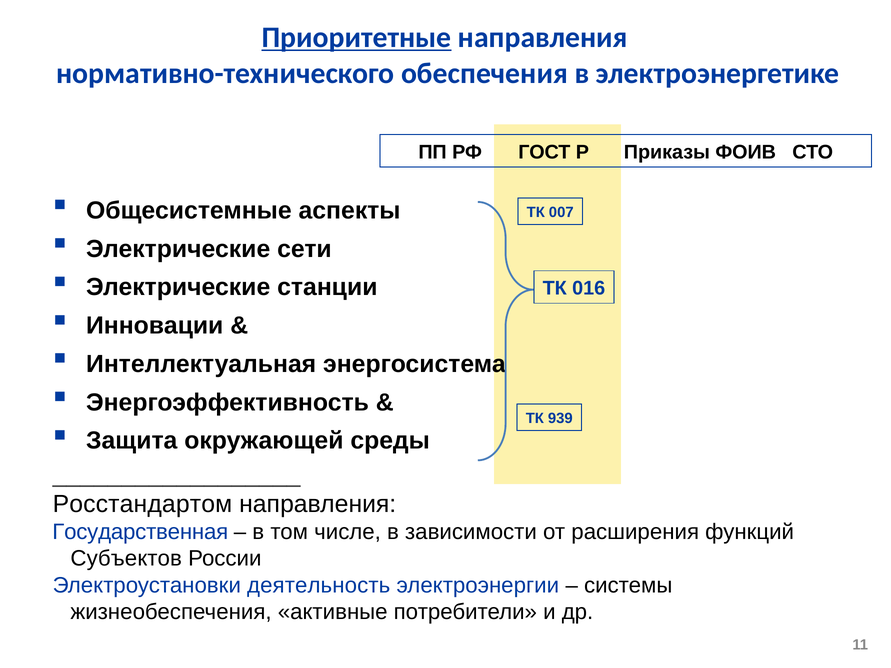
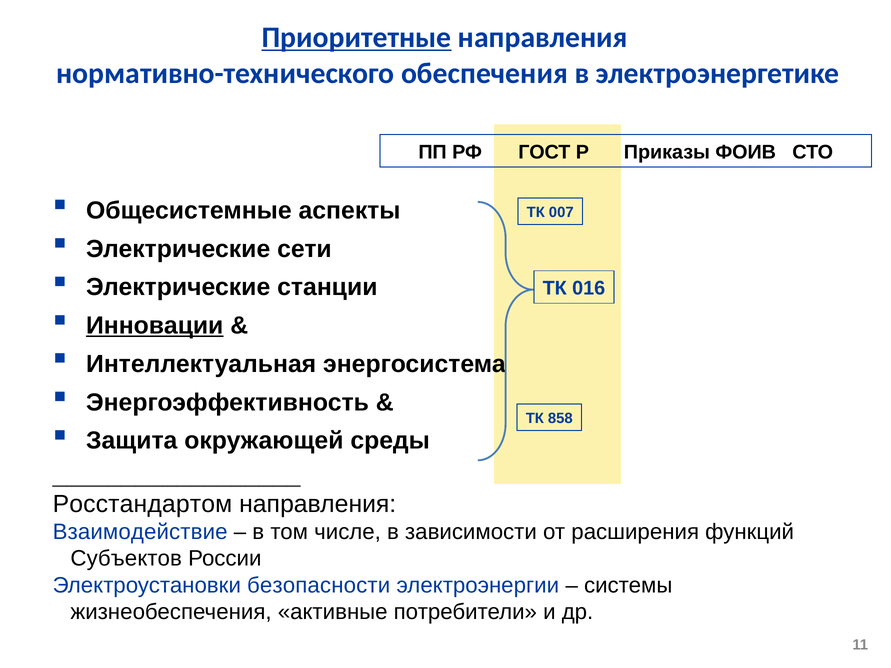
Инновации underline: none -> present (155, 326)
939: 939 -> 858 (560, 418)
Государственная: Государственная -> Взаимодействие (140, 532)
деятельность: деятельность -> безопасности (319, 586)
